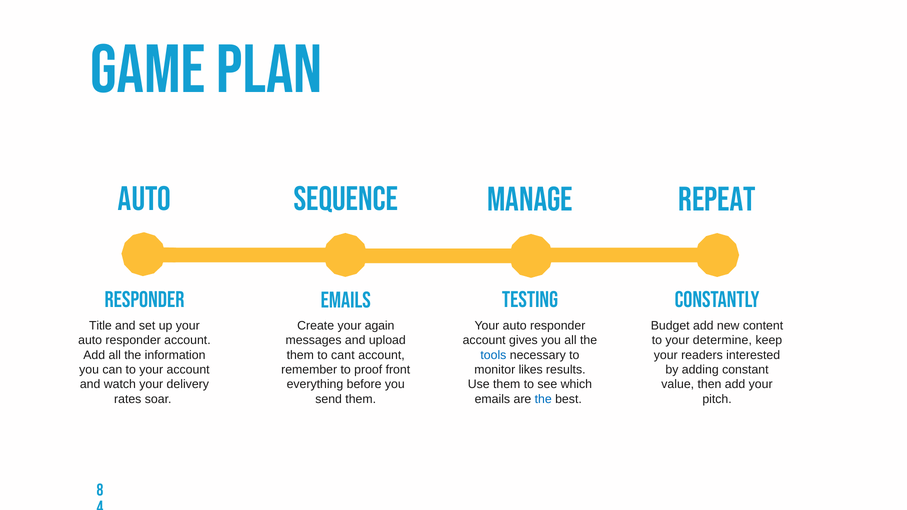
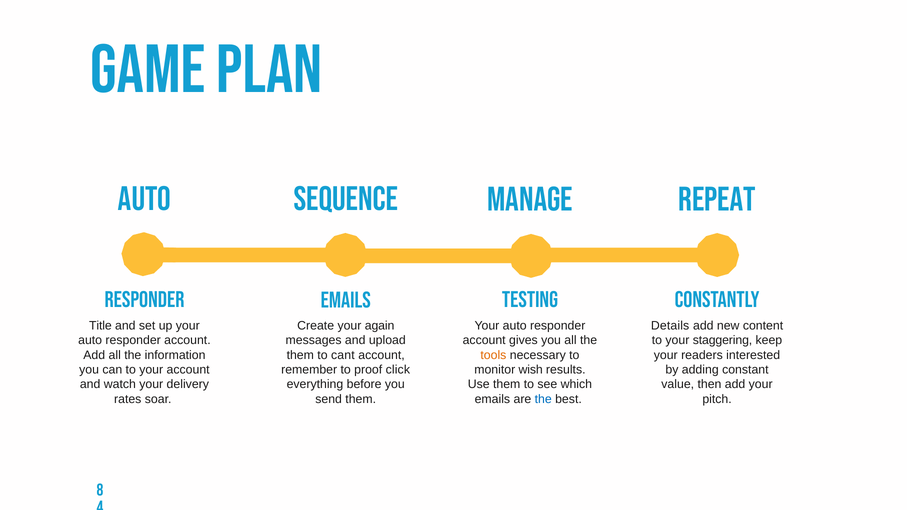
Budget: Budget -> Details (670, 326)
determine: determine -> staggering (722, 340)
tools colour: blue -> orange (493, 355)
front: front -> click (398, 370)
likes: likes -> wish (531, 370)
